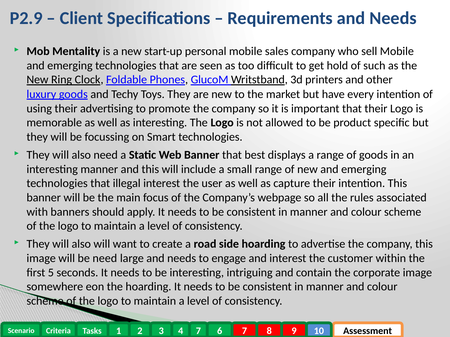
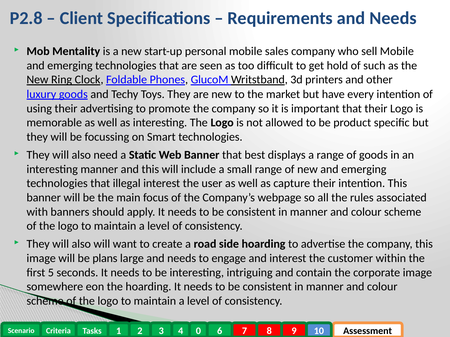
P2.9: P2.9 -> P2.8 (26, 18)
be need: need -> plans (105, 259)
7: 7 -> 0 (198, 331)
